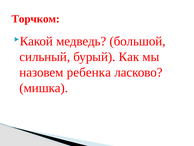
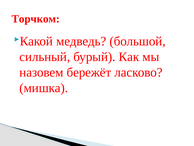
ребенка: ребенка -> бережёт (89, 72)
